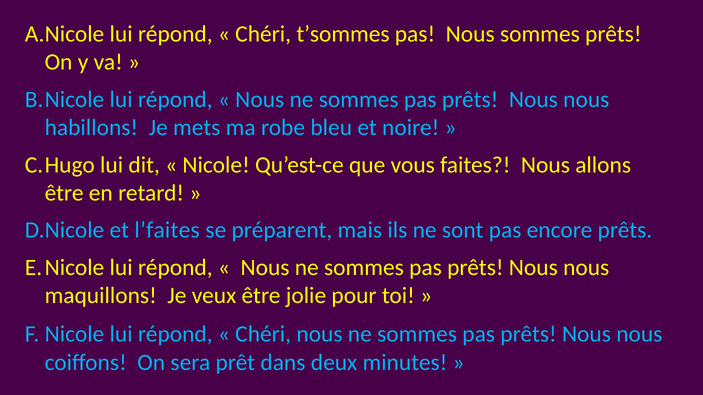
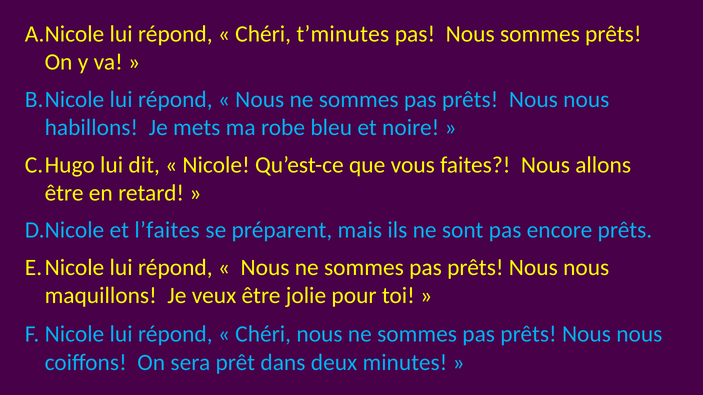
t’sommes: t’sommes -> t’minutes (343, 34)
